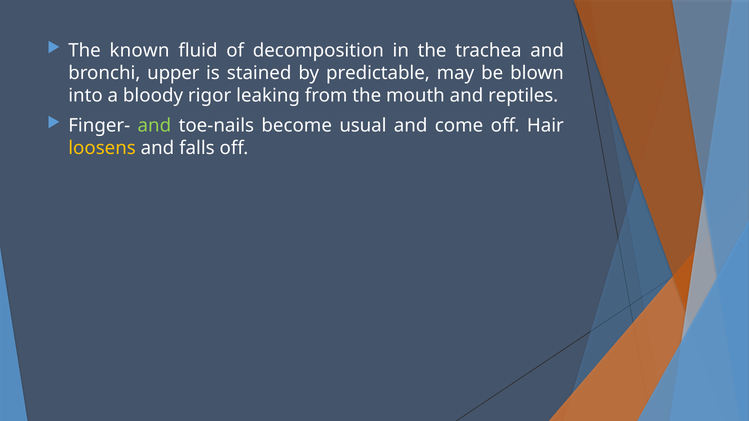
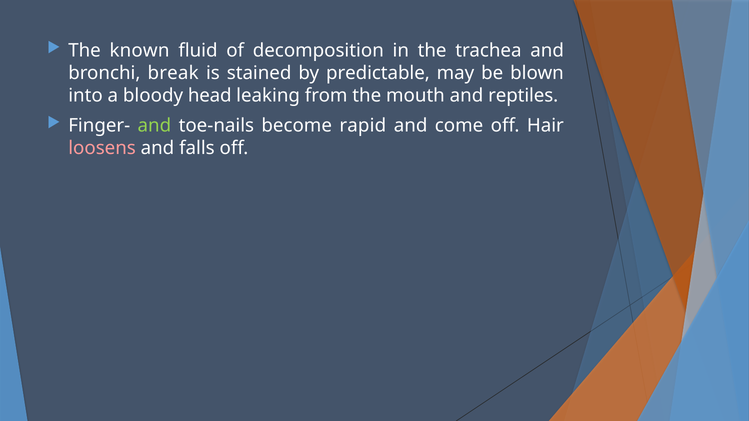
upper: upper -> break (173, 73)
rigor: rigor -> head (210, 95)
usual: usual -> rapid (363, 126)
loosens colour: yellow -> pink (102, 148)
